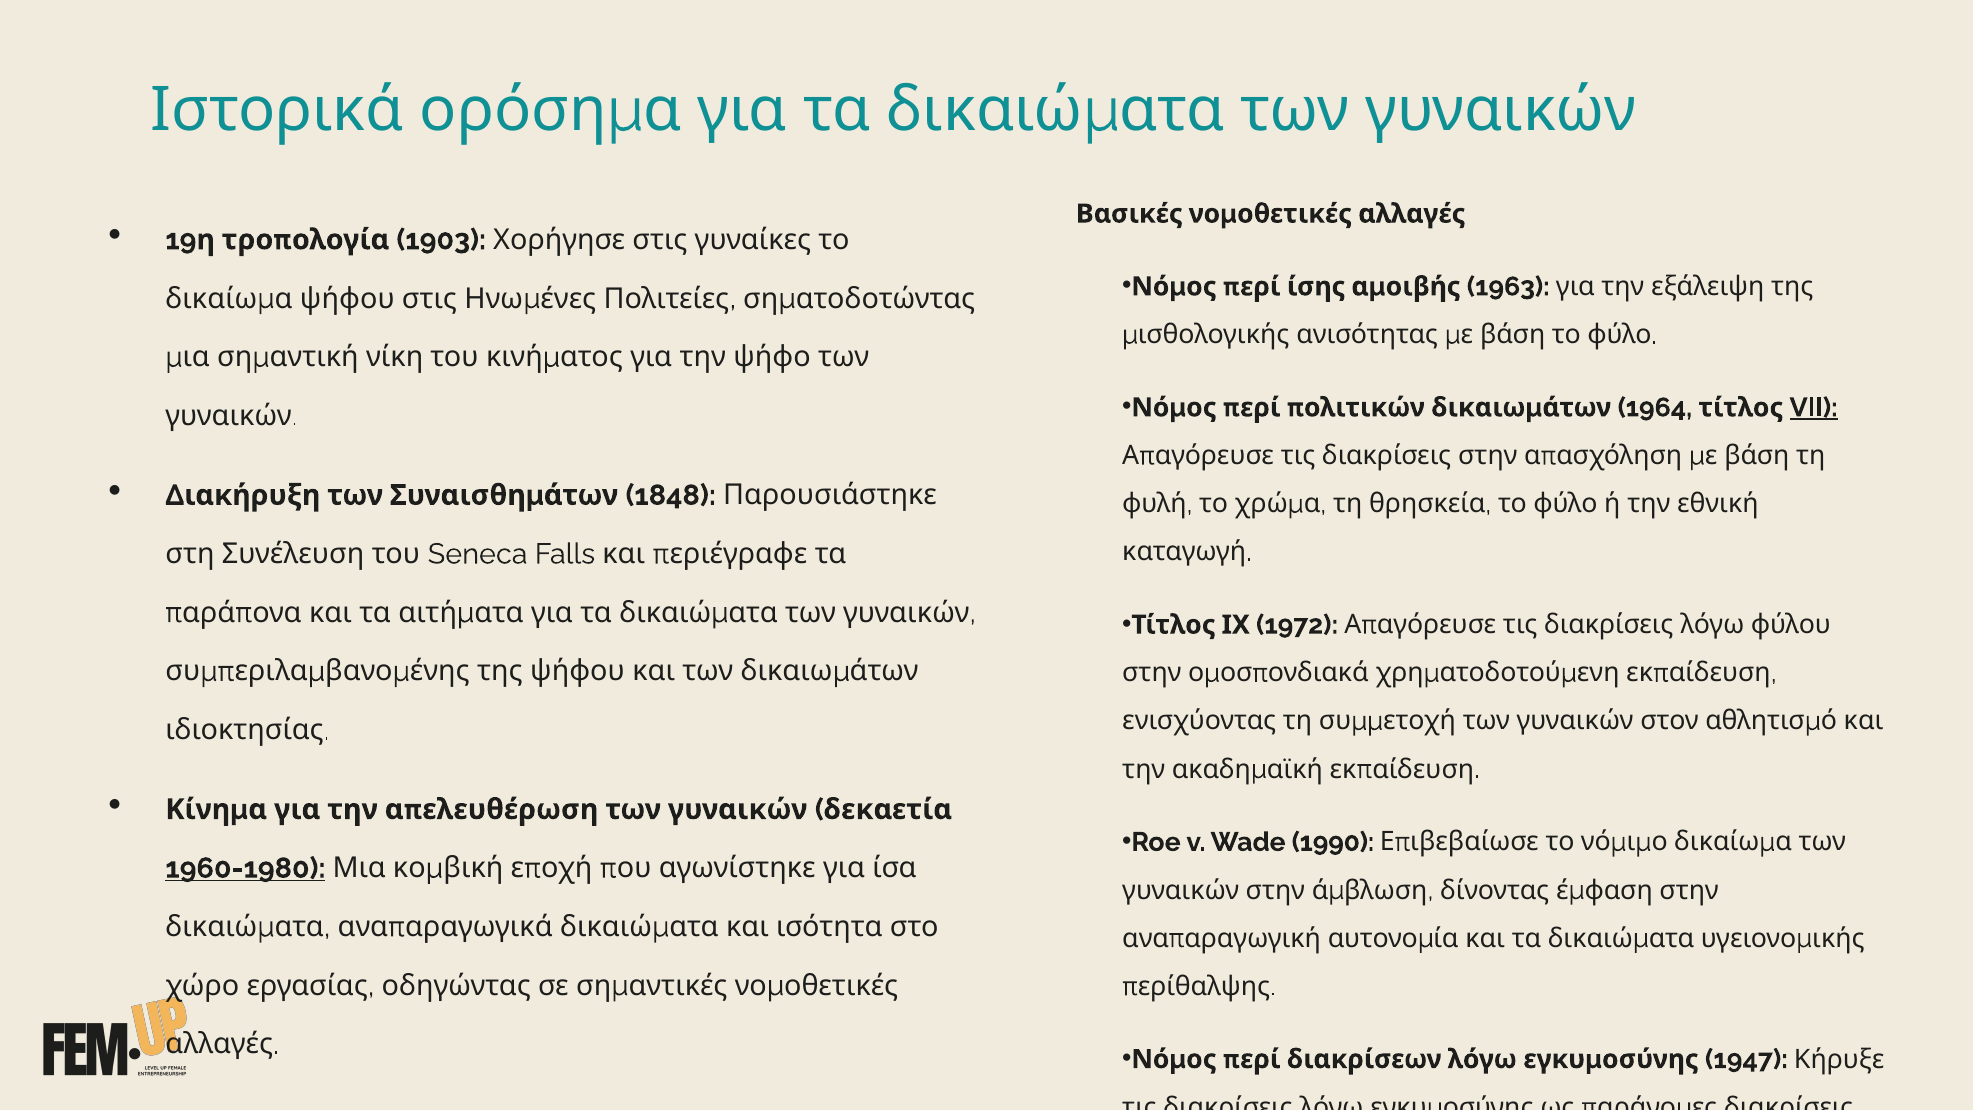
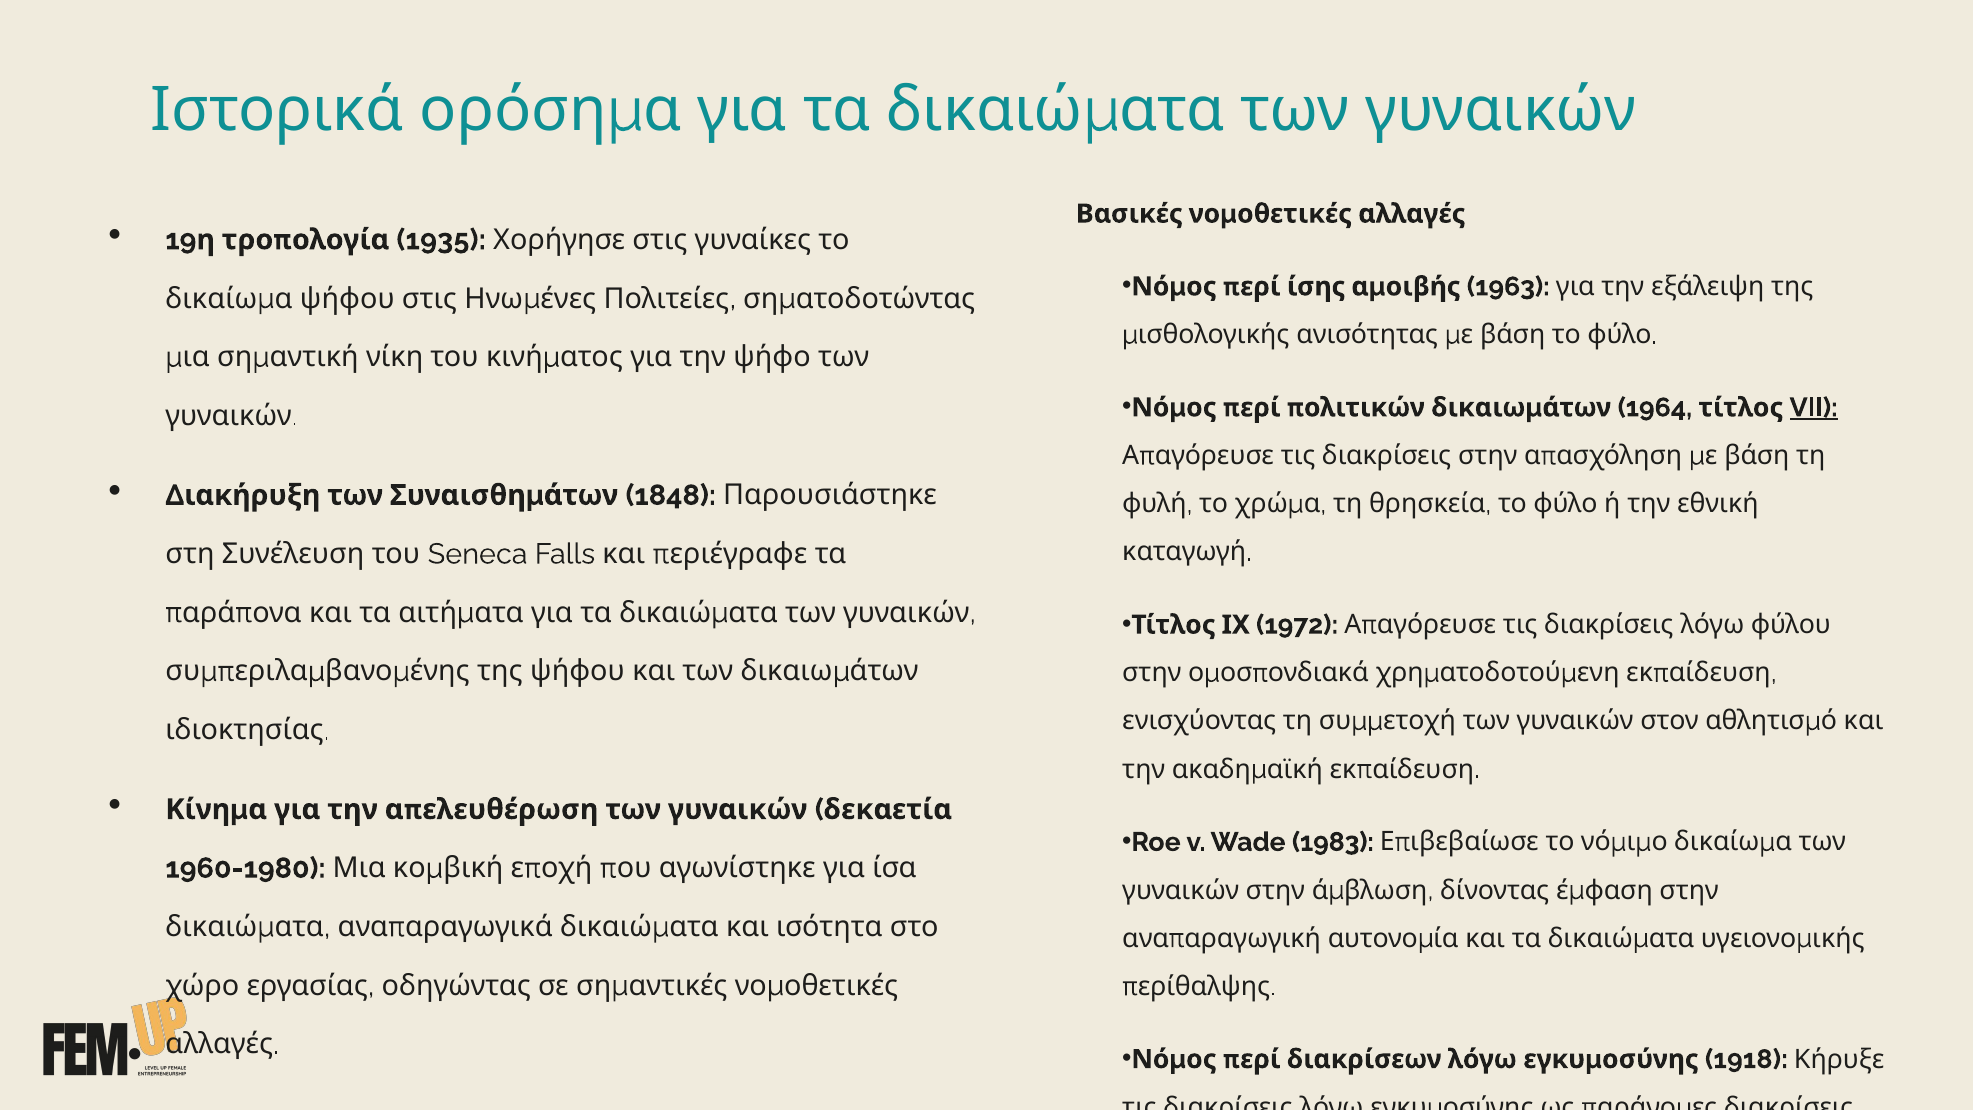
1903: 1903 -> 1935 (441, 240)
1990: 1990 -> 1983 (1333, 842)
1960-1980 underline: present -> none (245, 868)
1947: 1947 -> 1918 (1746, 1059)
